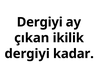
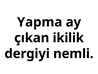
Dergiyi: Dergiyi -> Yapma (40, 22)
kadar: kadar -> nemli (73, 53)
